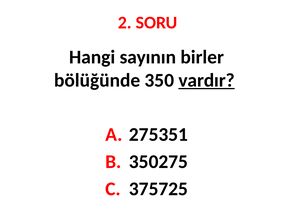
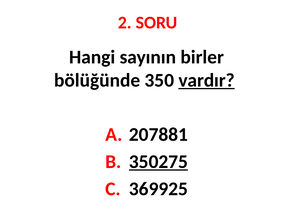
275351: 275351 -> 207881 (158, 135)
350275 underline: none -> present (158, 162)
375725: 375725 -> 369925 (158, 189)
